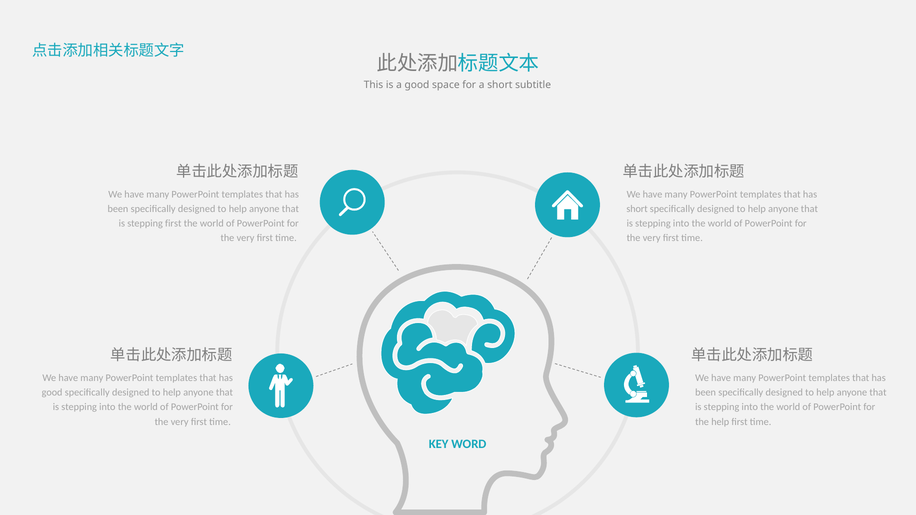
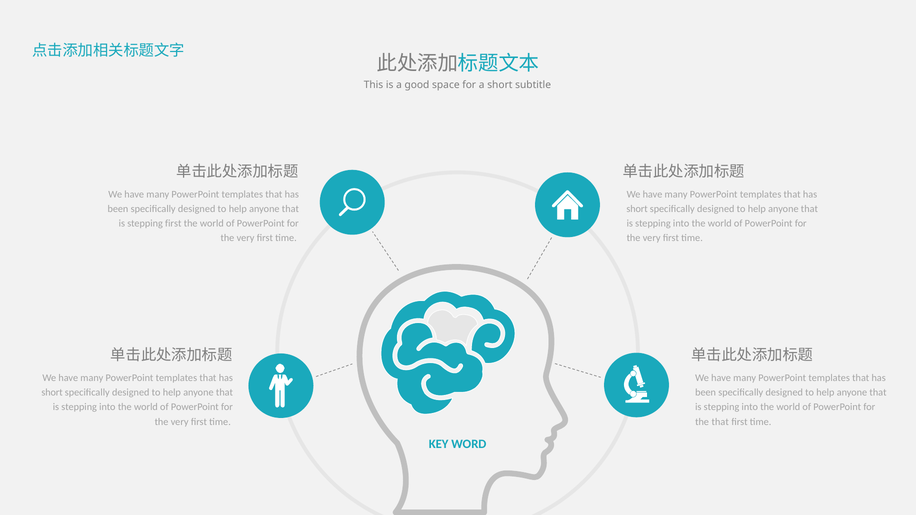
good: good -> short (52, 393)
the help: help -> that (720, 422)
